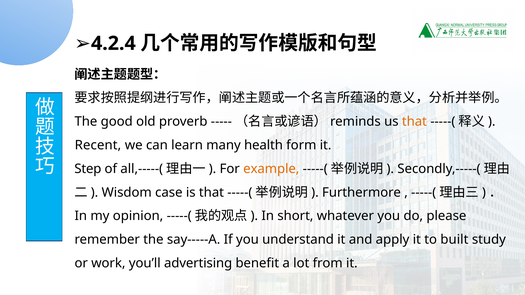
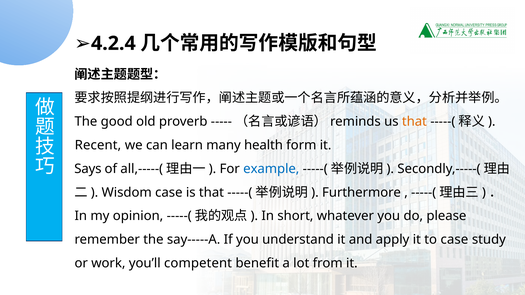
Step: Step -> Says (88, 169)
example colour: orange -> blue (271, 169)
to built: built -> case (454, 240)
advertising: advertising -> competent (198, 263)
